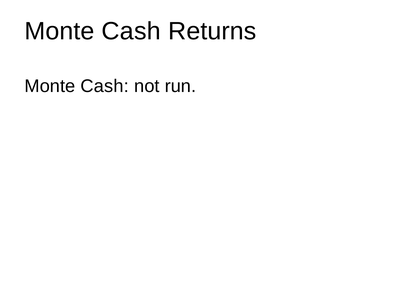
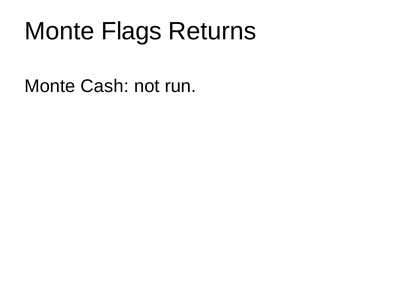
Cash: Cash -> Flags (131, 31)
